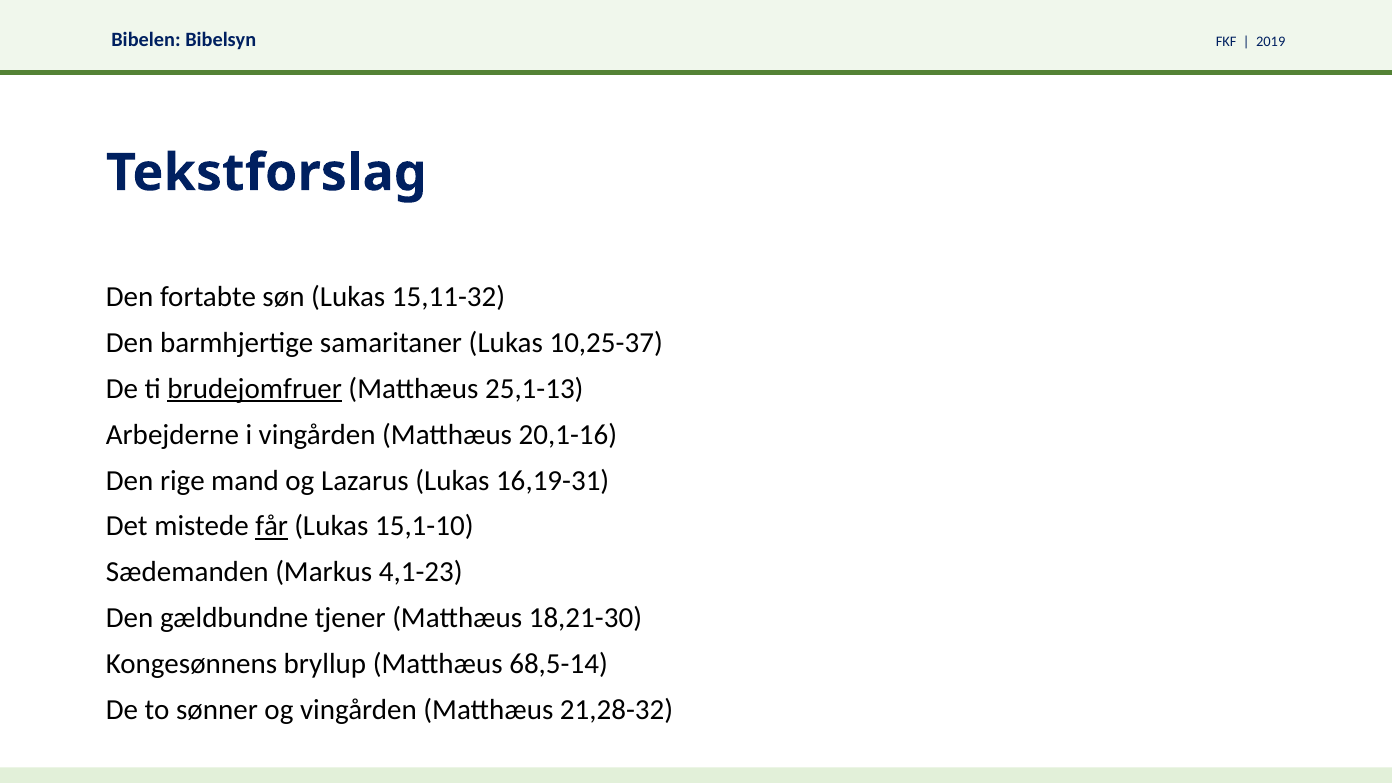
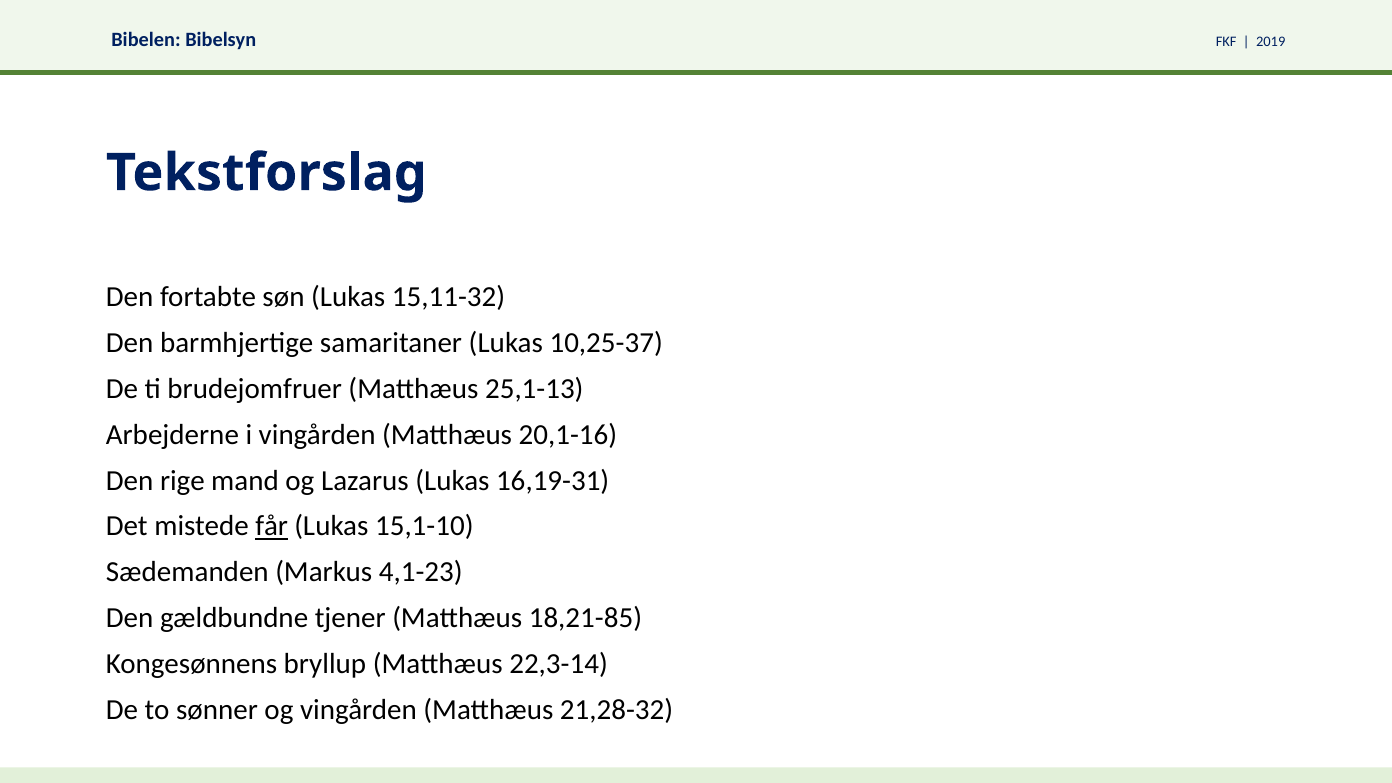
brudejomfruer underline: present -> none (255, 389)
18,21-30: 18,21-30 -> 18,21-85 (585, 618)
68,5-14: 68,5-14 -> 22,3-14 (559, 664)
